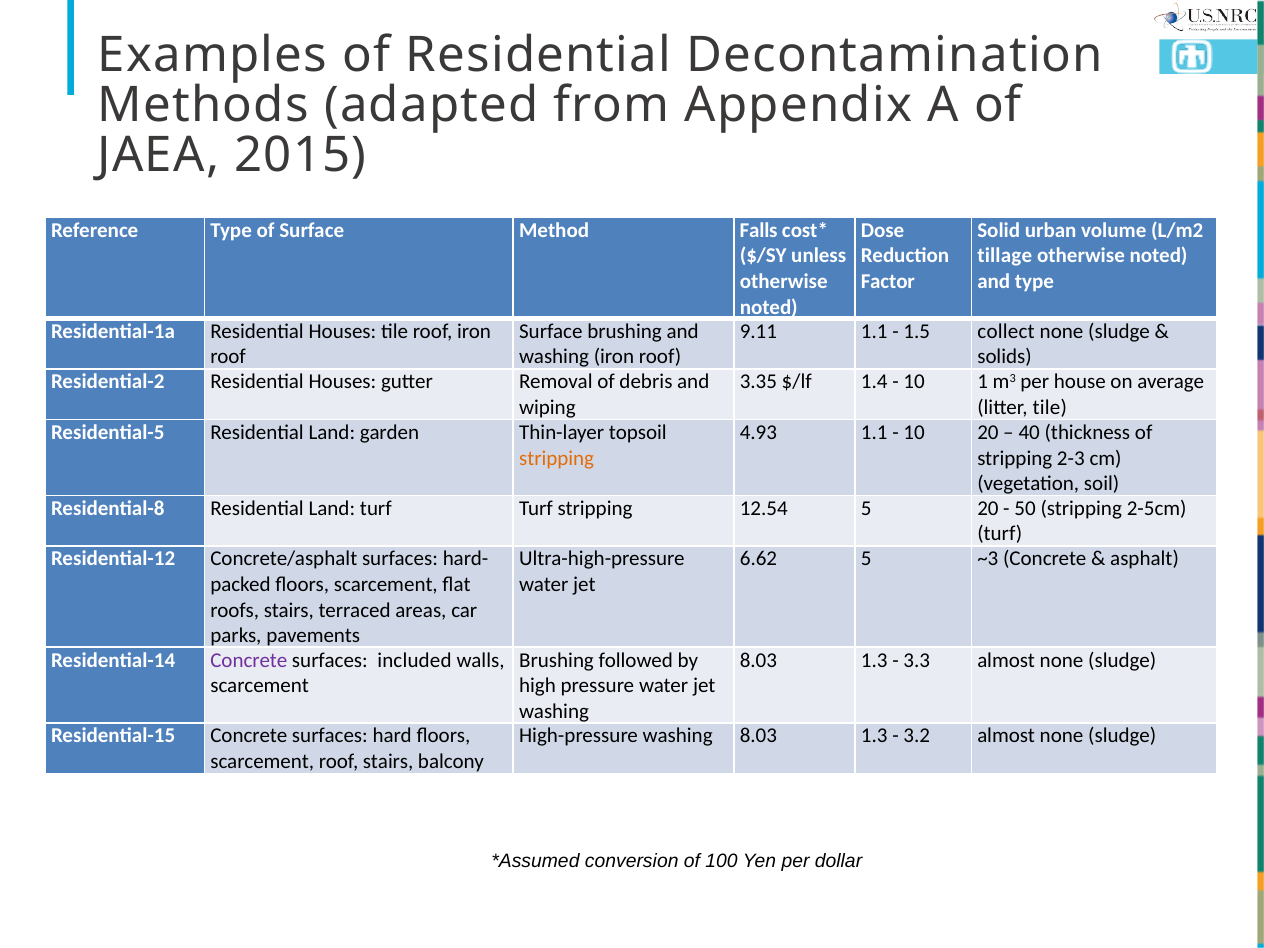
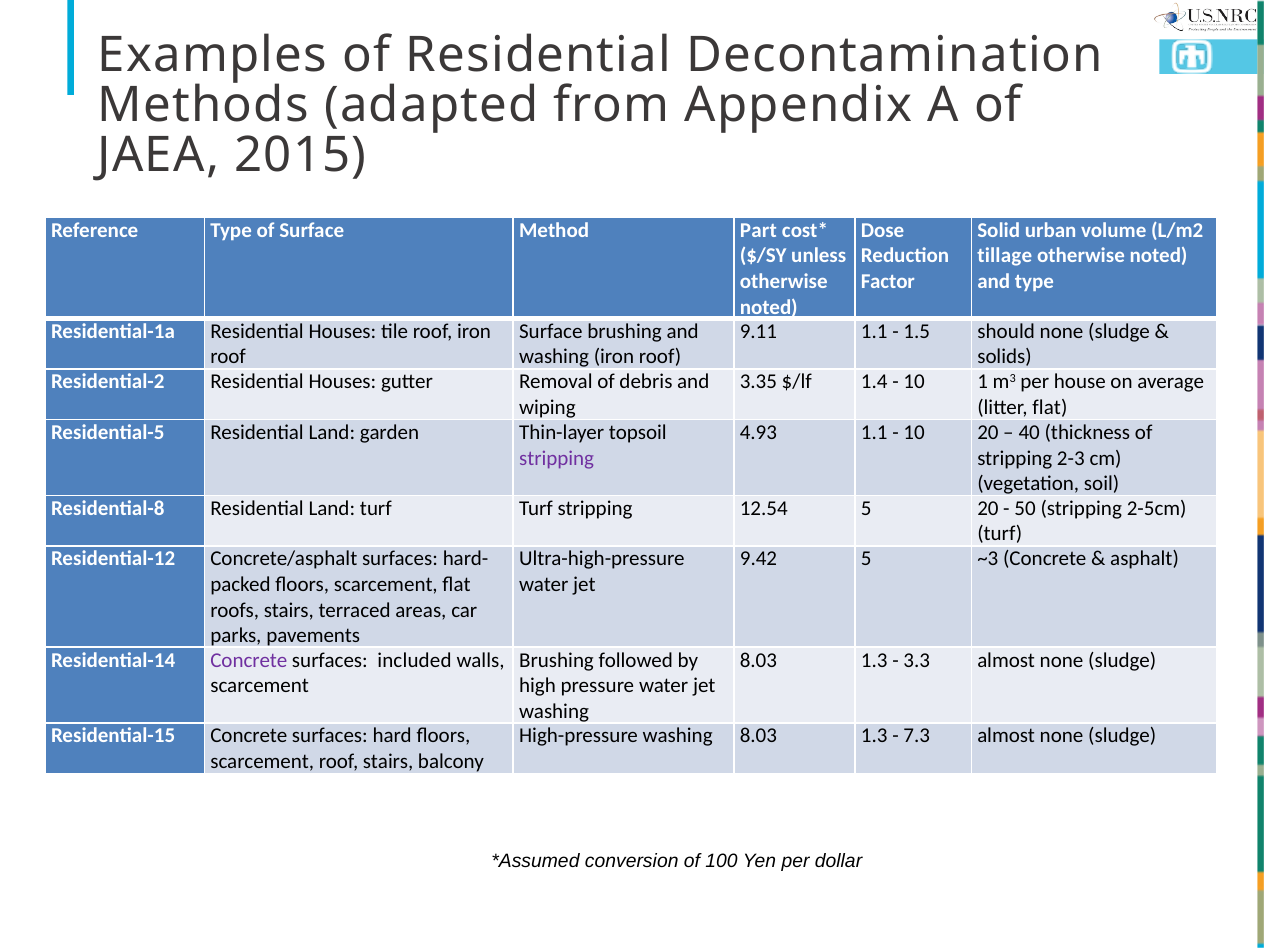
Falls: Falls -> Part (758, 230)
collect: collect -> should (1006, 331)
litter tile: tile -> flat (1050, 408)
stripping colour: orange -> purple (557, 458)
6.62: 6.62 -> 9.42 (758, 559)
3.2: 3.2 -> 7.3 (917, 736)
